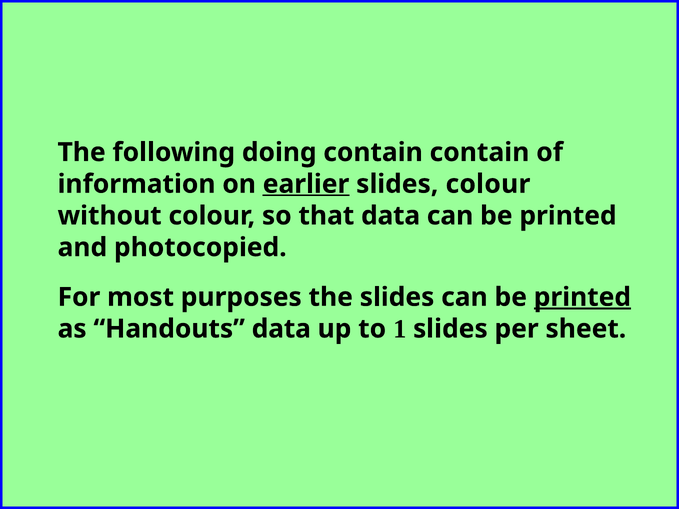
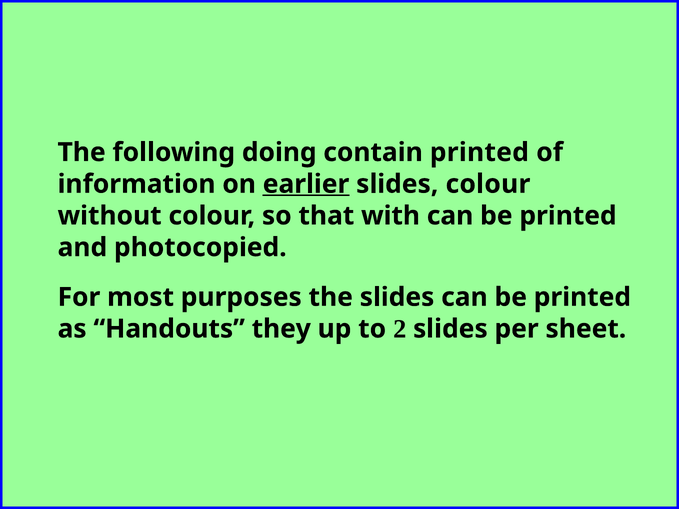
contain contain: contain -> printed (479, 152)
that data: data -> with (391, 216)
printed underline: present -> none (582, 297)
Handouts data: data -> they (281, 329)
1: 1 -> 2 (400, 329)
